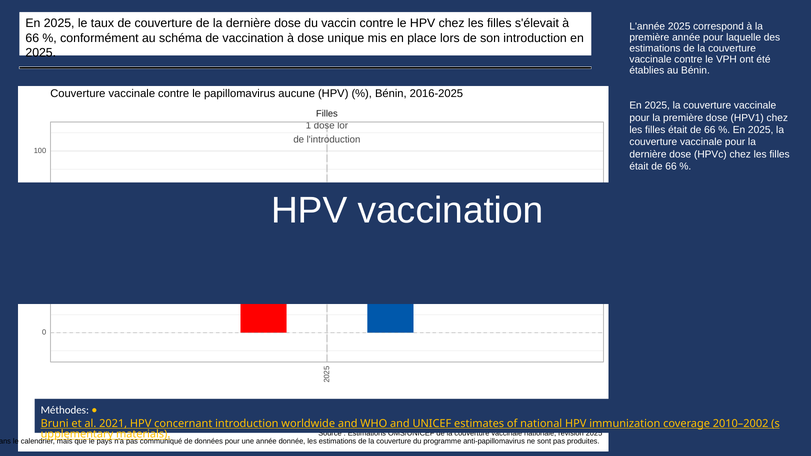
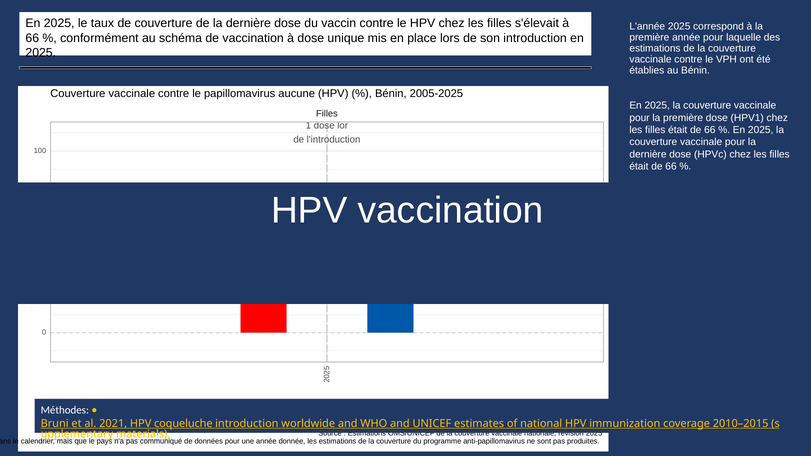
2016-2025: 2016-2025 -> 2005-2025 (436, 93)
concernant: concernant -> coqueluche (183, 424)
2010–2002: 2010–2002 -> 2010–2015 (741, 424)
